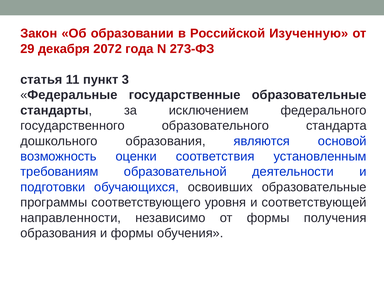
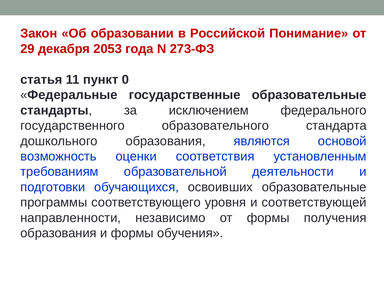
Изученную: Изученную -> Понимание (309, 34)
2072: 2072 -> 2053 (108, 49)
3: 3 -> 0 (125, 80)
